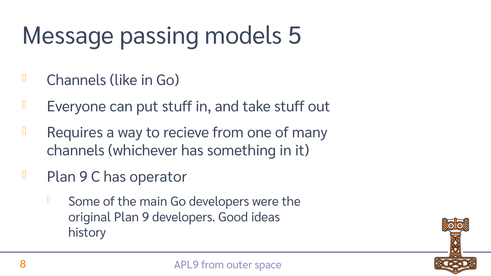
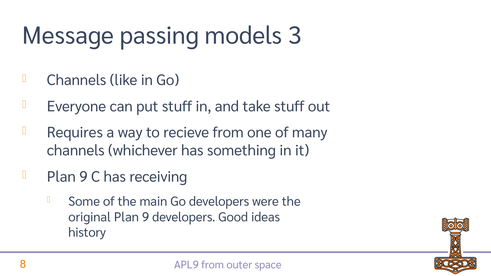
5: 5 -> 3 (295, 36)
operator: operator -> receiving (158, 177)
